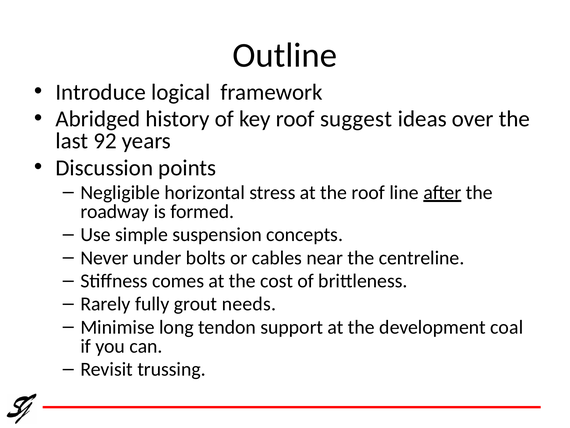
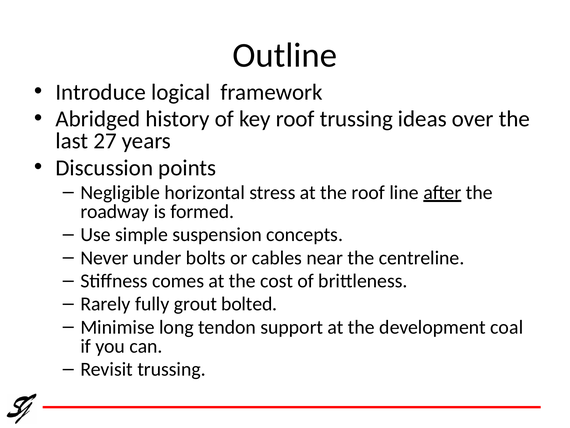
roof suggest: suggest -> trussing (356, 119)
92: 92 -> 27 (105, 141)
needs: needs -> bolted (249, 304)
